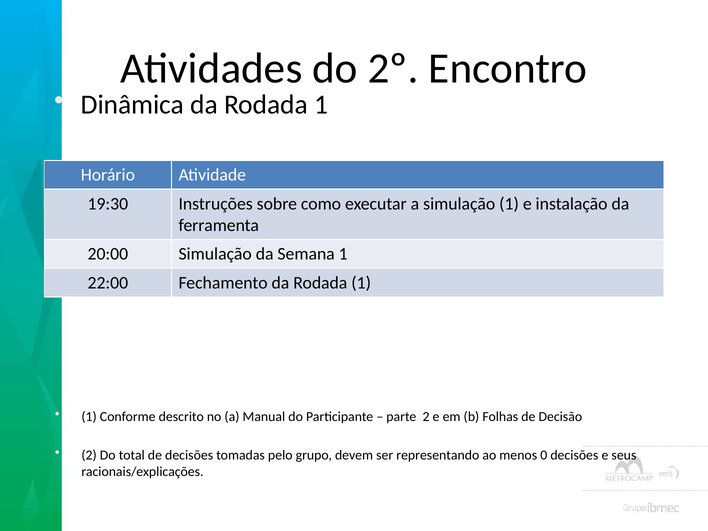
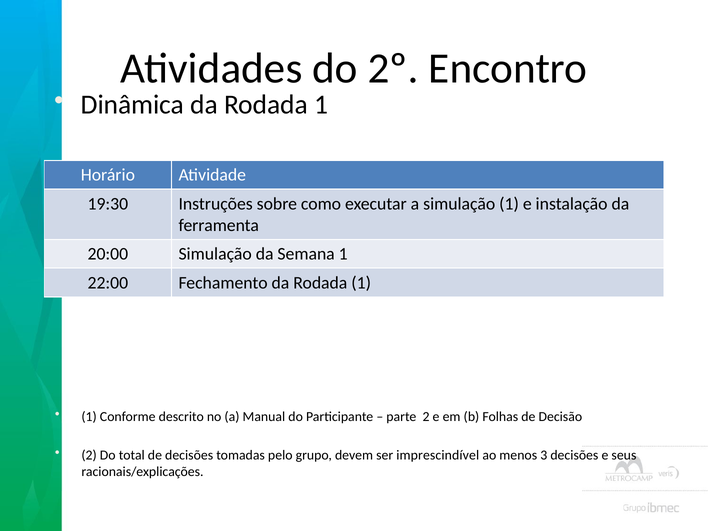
representando: representando -> imprescindível (438, 455)
0: 0 -> 3 (544, 455)
